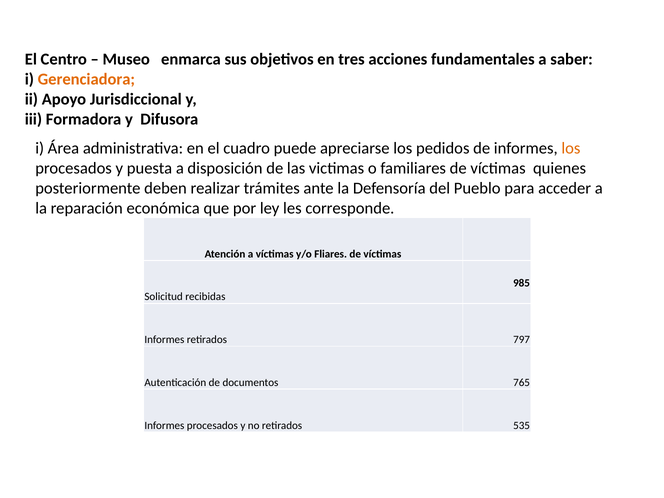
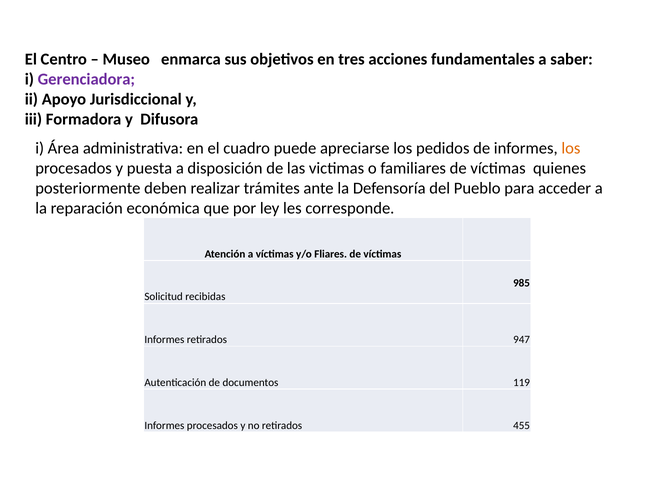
Gerenciadora colour: orange -> purple (86, 79)
797: 797 -> 947 (522, 340)
765: 765 -> 119 (522, 382)
535: 535 -> 455 (522, 425)
